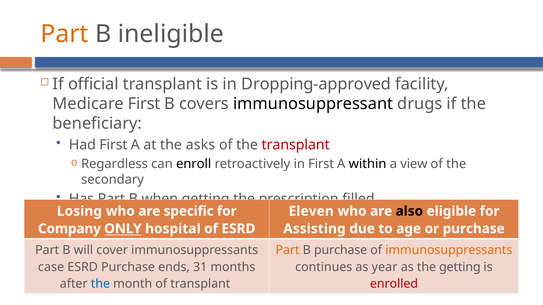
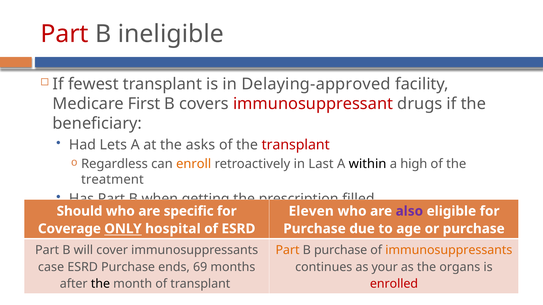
Part colour: orange -> red (65, 34)
official: official -> fewest (93, 84)
Dropping-approved: Dropping-approved -> Delaying-approved (316, 84)
immunosuppressant colour: black -> red (313, 104)
Had First: First -> Lets (113, 145)
enroll colour: black -> orange (194, 164)
in First: First -> Last (321, 164)
view: view -> high (414, 164)
secondary: secondary -> treatment (112, 180)
Losing: Losing -> Should (80, 211)
also colour: black -> purple (409, 211)
Company: Company -> Coverage (69, 229)
Assisting: Assisting -> Purchase (315, 229)
31: 31 -> 69 (200, 267)
year: year -> your (385, 267)
the getting: getting -> organs (460, 267)
the colour: blue -> black (100, 284)
